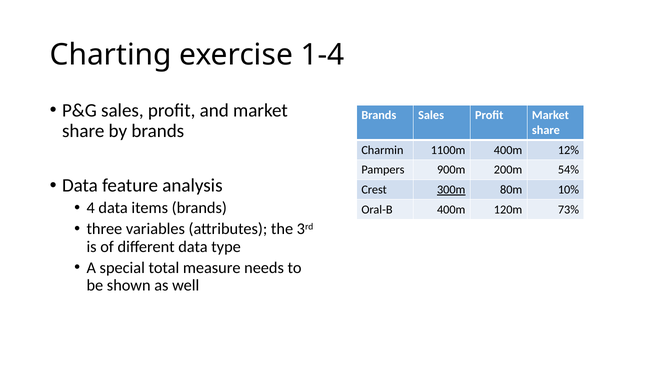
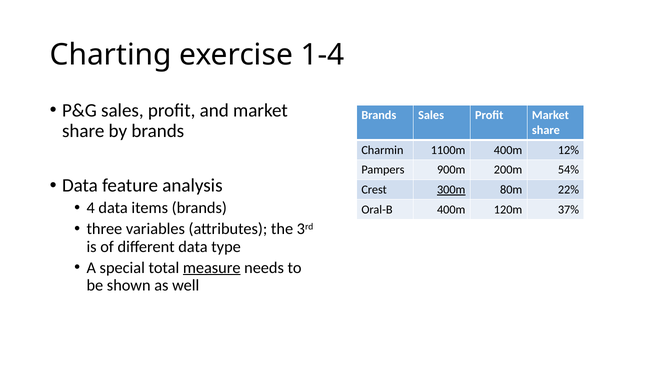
10%: 10% -> 22% (568, 190)
73%: 73% -> 37% (568, 210)
measure underline: none -> present (212, 268)
